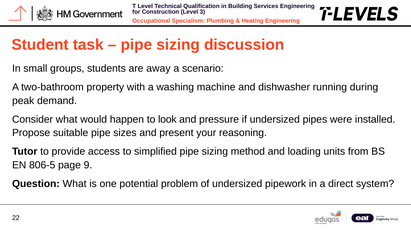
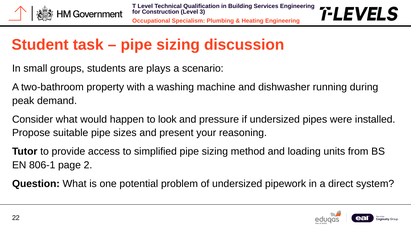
away: away -> plays (158, 69)
806-5: 806-5 -> 806-1 (42, 165)
9: 9 -> 2 (88, 165)
